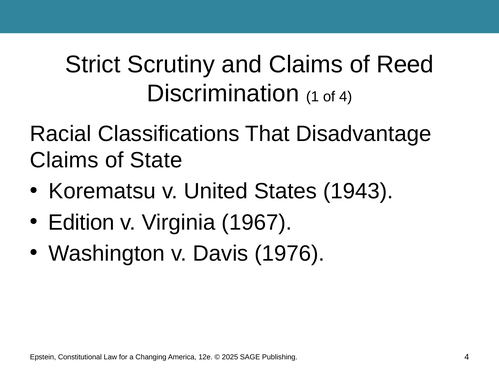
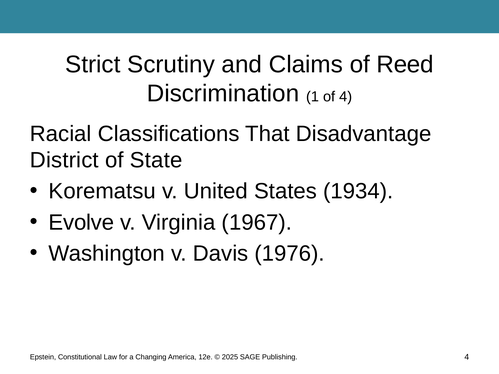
Claims: Claims -> District (64, 160)
1943: 1943 -> 1934 (358, 191)
Edition: Edition -> Evolve (81, 223)
